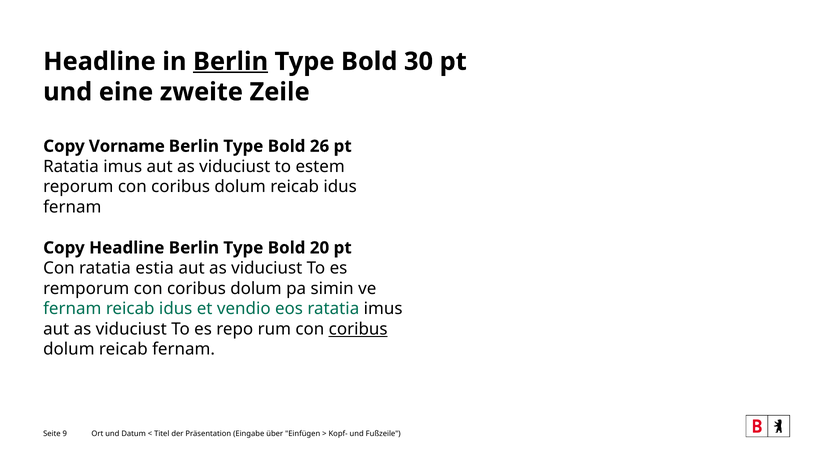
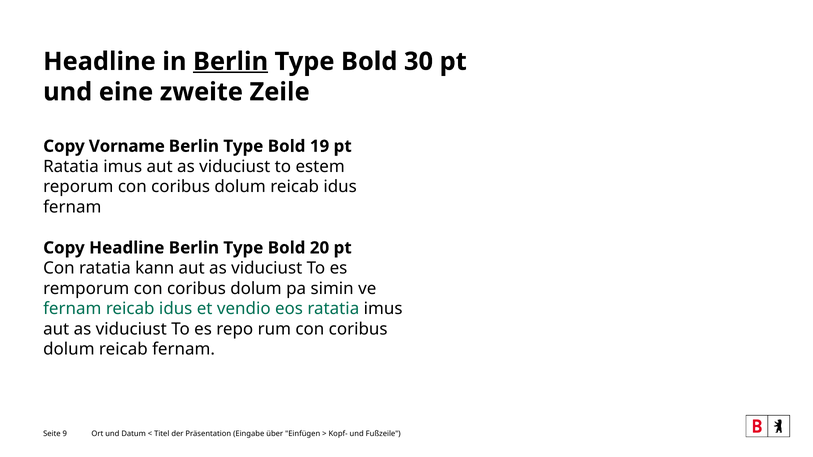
26: 26 -> 19 (320, 146)
estia: estia -> kann (155, 268)
coribus underline: present -> none (358, 329)
